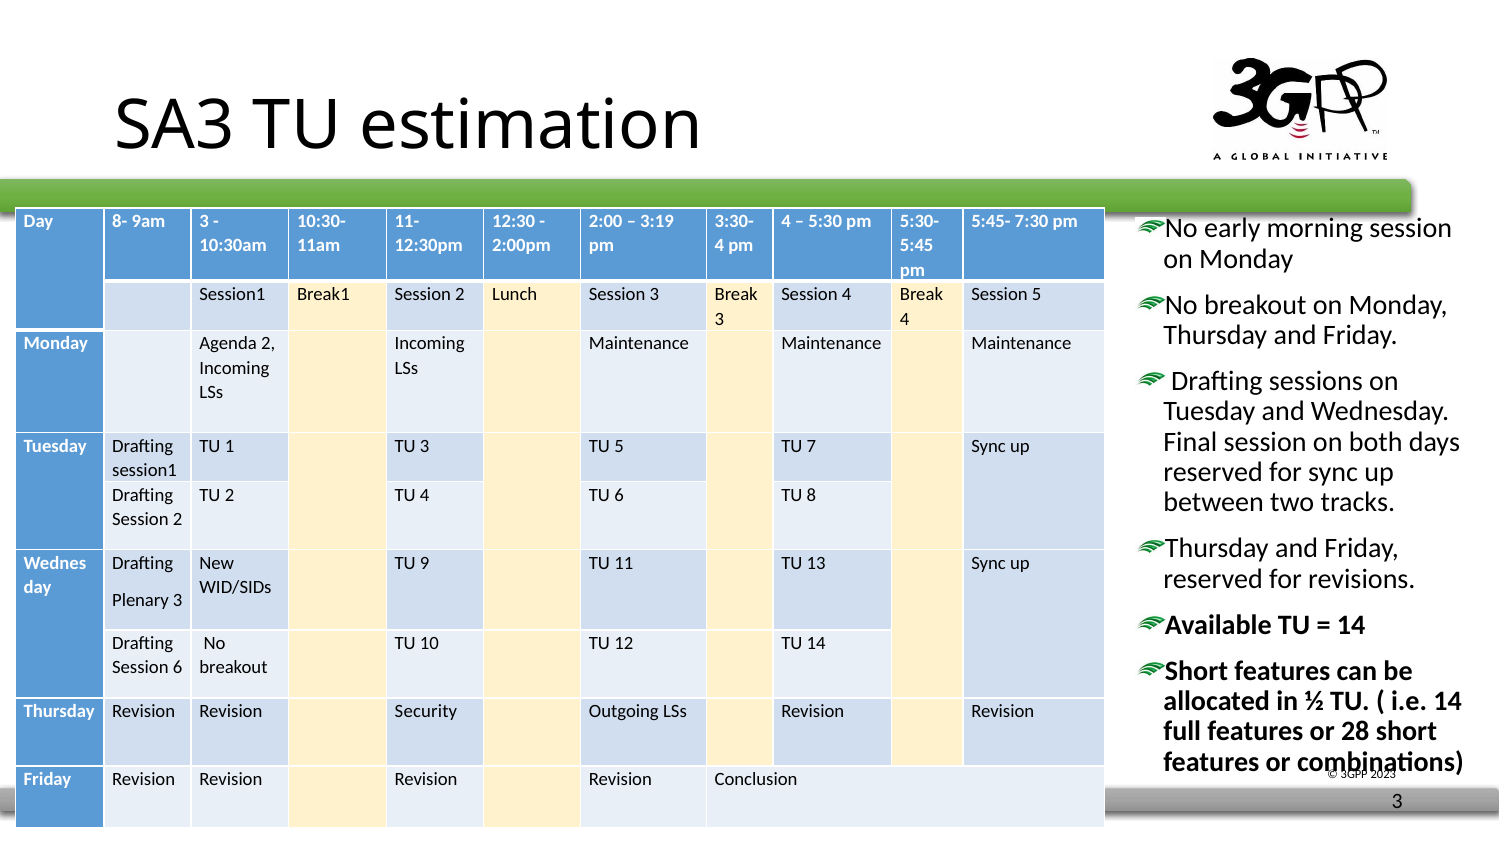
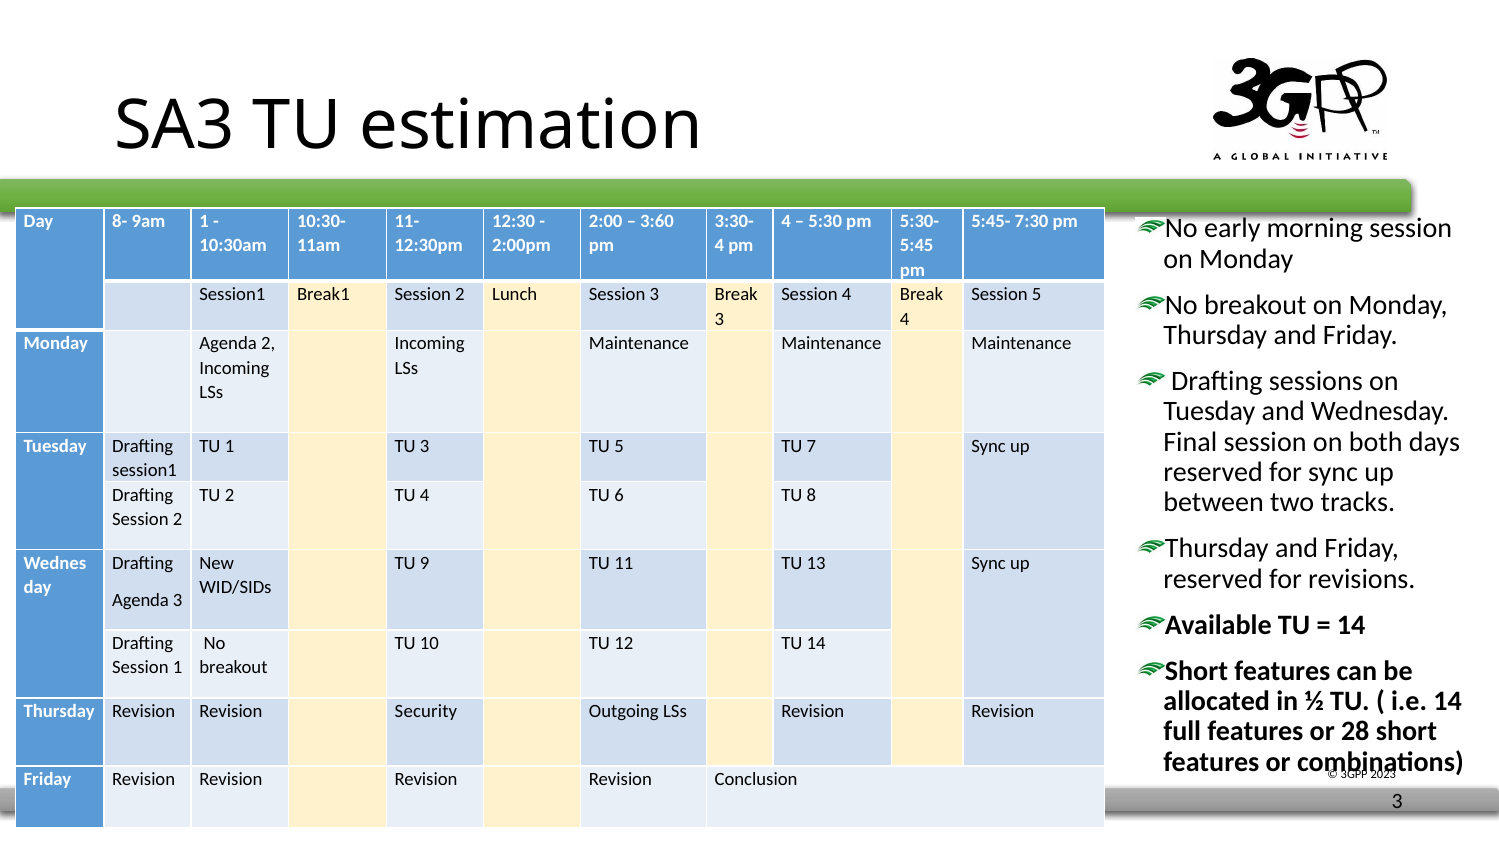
9am 3: 3 -> 1 (204, 221)
3:19: 3:19 -> 3:60 (657, 221)
Plenary: Plenary -> Agenda (141, 600)
Session 6: 6 -> 1 (178, 668)
